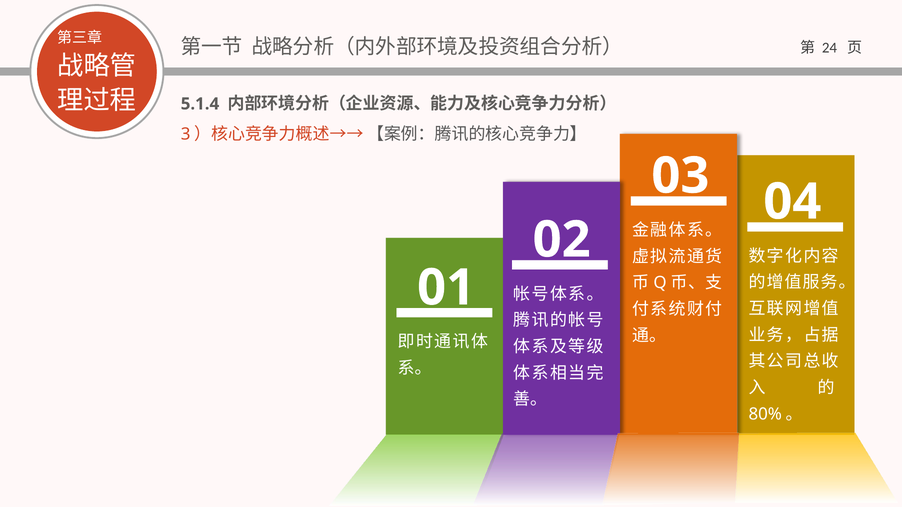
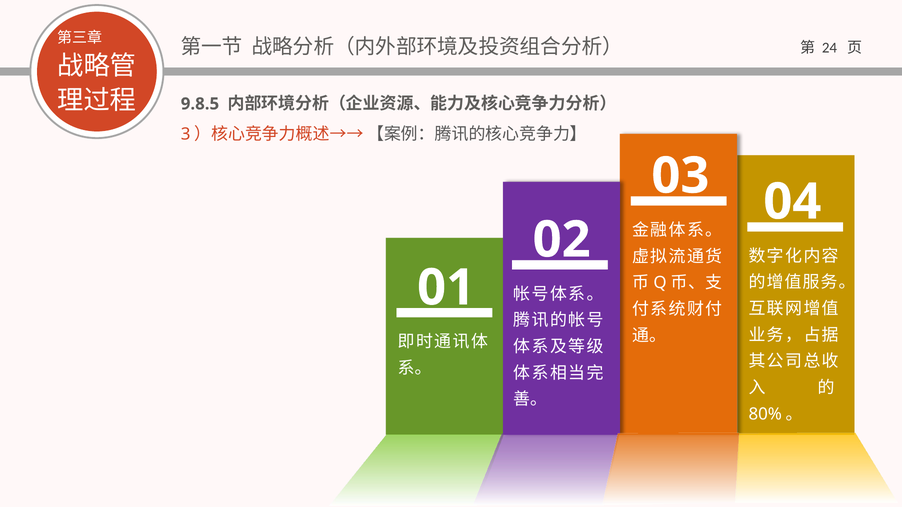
5.1.4: 5.1.4 -> 9.8.5 (200, 104)
